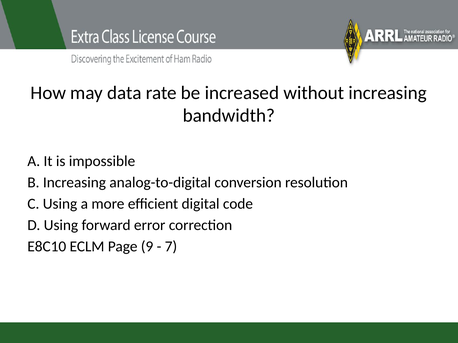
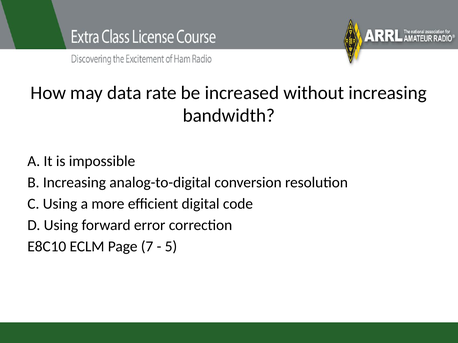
9: 9 -> 7 (147, 247)
7: 7 -> 5 (171, 247)
